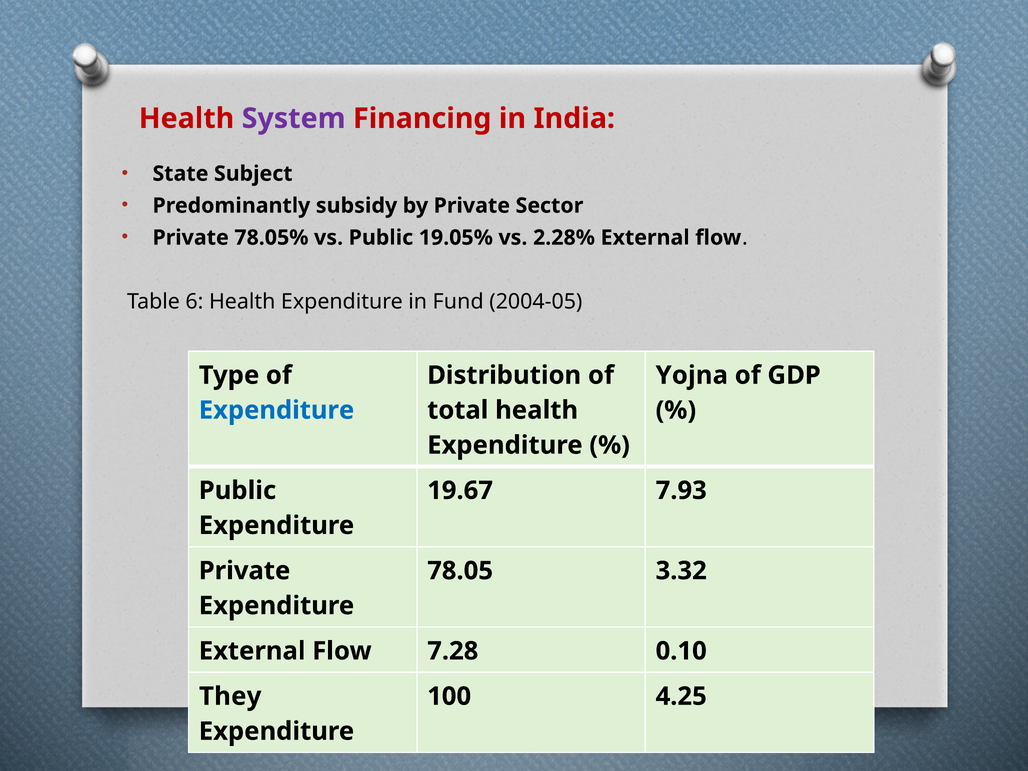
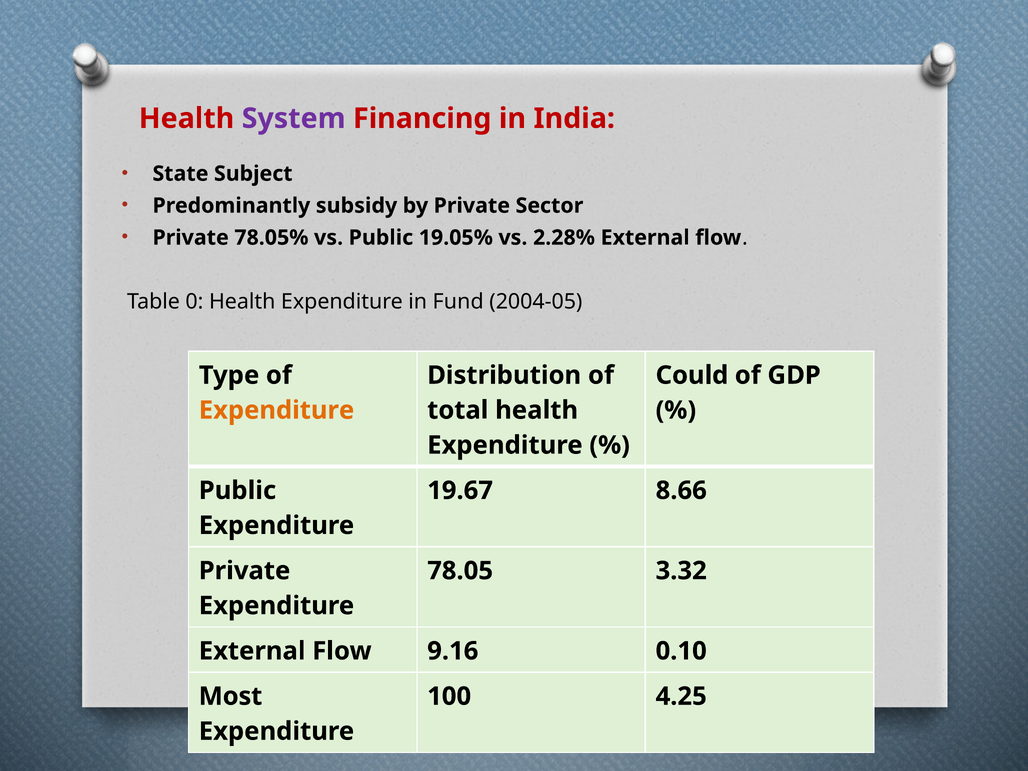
6: 6 -> 0 (194, 302)
Yojna: Yojna -> Could (692, 375)
Expenditure colour: blue -> orange (276, 410)
7.93: 7.93 -> 8.66 (681, 491)
7.28: 7.28 -> 9.16 (453, 651)
They: They -> Most (230, 696)
